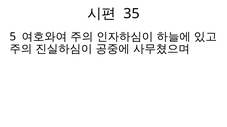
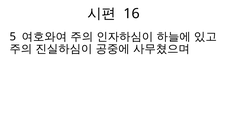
35: 35 -> 16 (132, 14)
